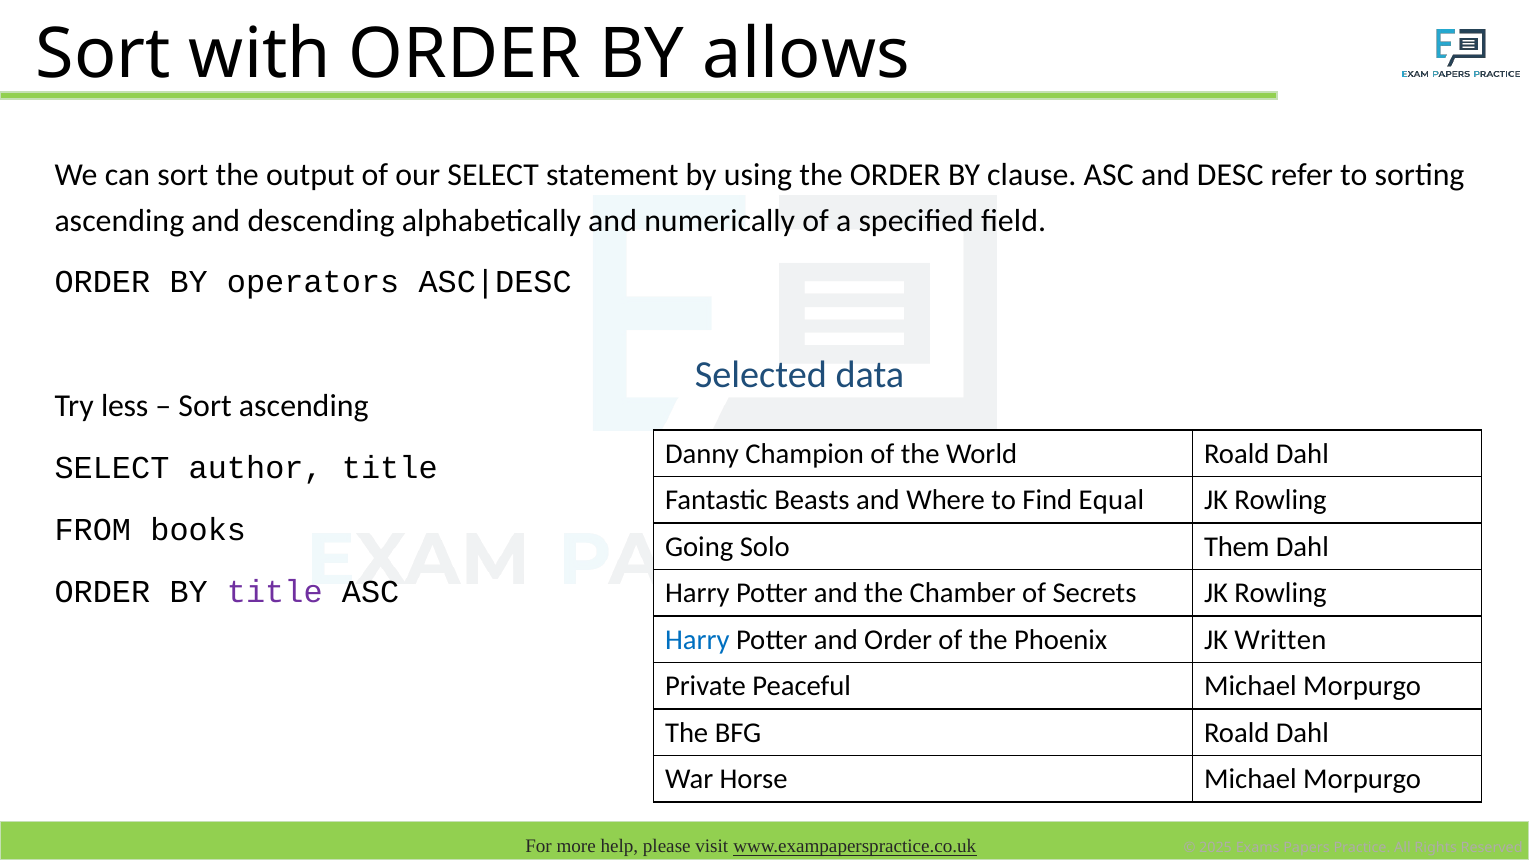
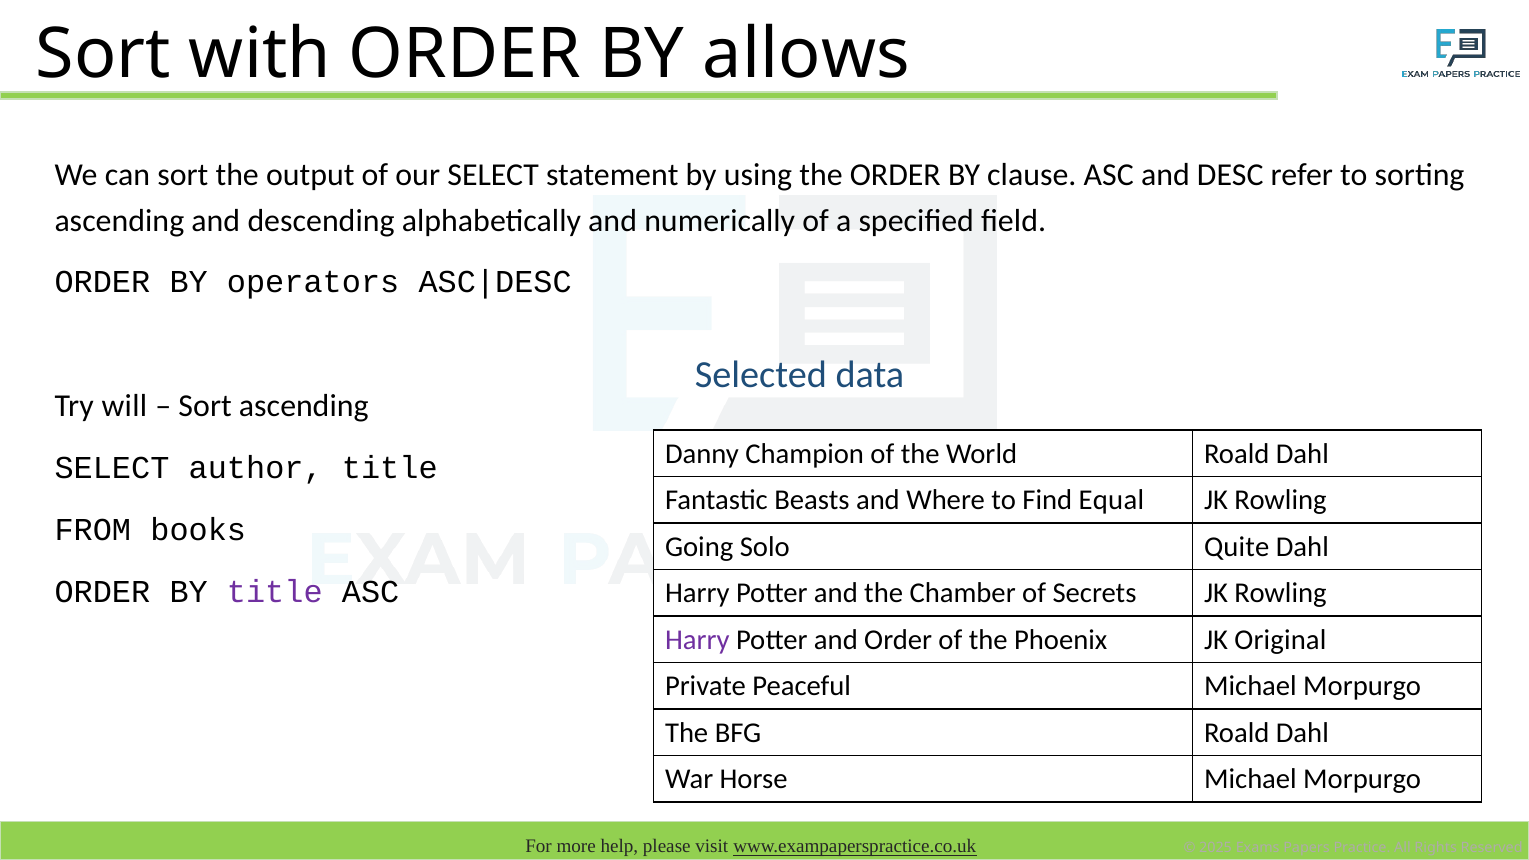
less: less -> will (124, 406)
Them: Them -> Quite (1237, 547)
Harry colour: blue -> purple (697, 640)
Written: Written -> Original (1280, 640)
